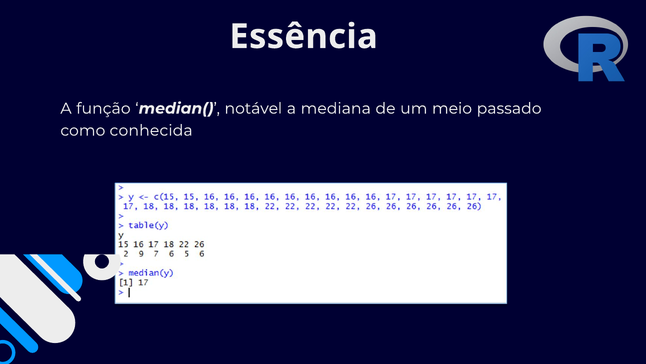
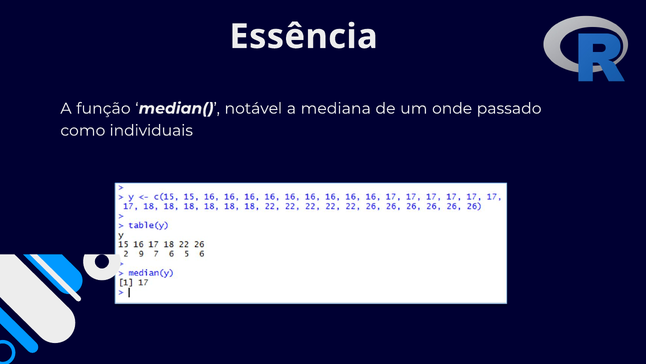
meio: meio -> onde (452, 108)
conhecida: conhecida -> individuais (151, 130)
